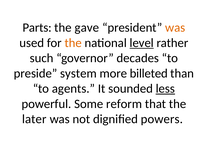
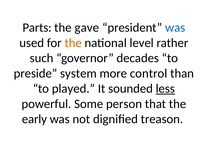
was colour: orange -> blue (175, 28)
level underline: present -> none (142, 43)
billeted: billeted -> control (149, 73)
agents: agents -> played (73, 89)
reform: reform -> person (124, 104)
later: later -> early (34, 119)
powers: powers -> treason (162, 119)
